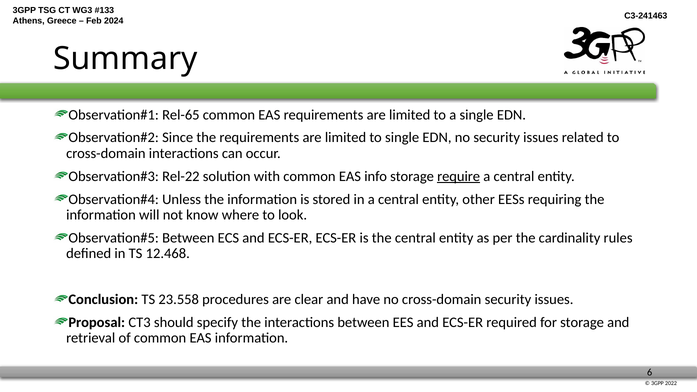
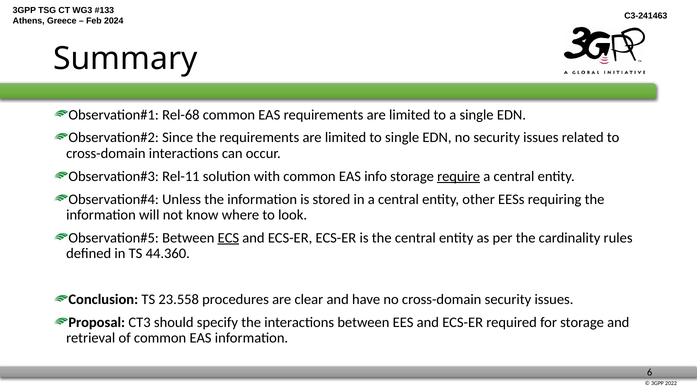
Rel-65: Rel-65 -> Rel-68 (181, 115)
Rel-22: Rel-22 -> Rel-11 (181, 176)
ECS underline: none -> present (228, 238)
12.468: 12.468 -> 44.360 (168, 254)
